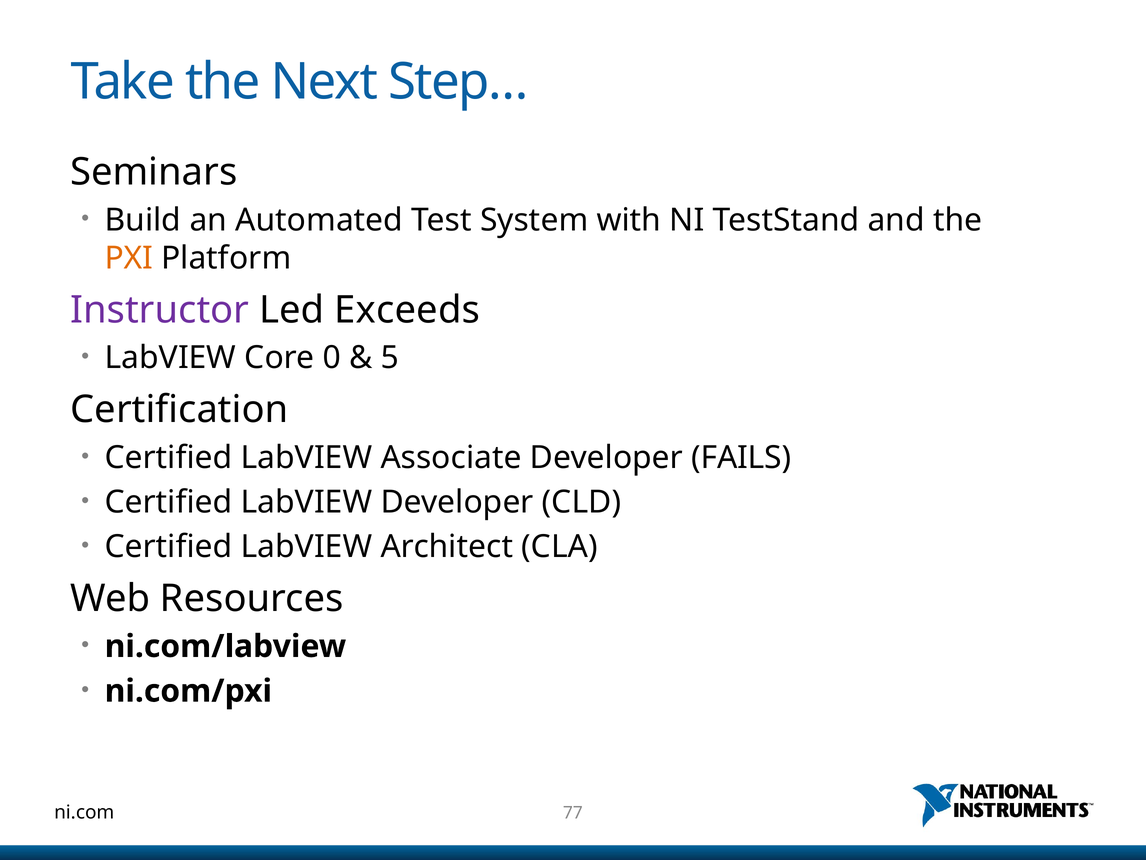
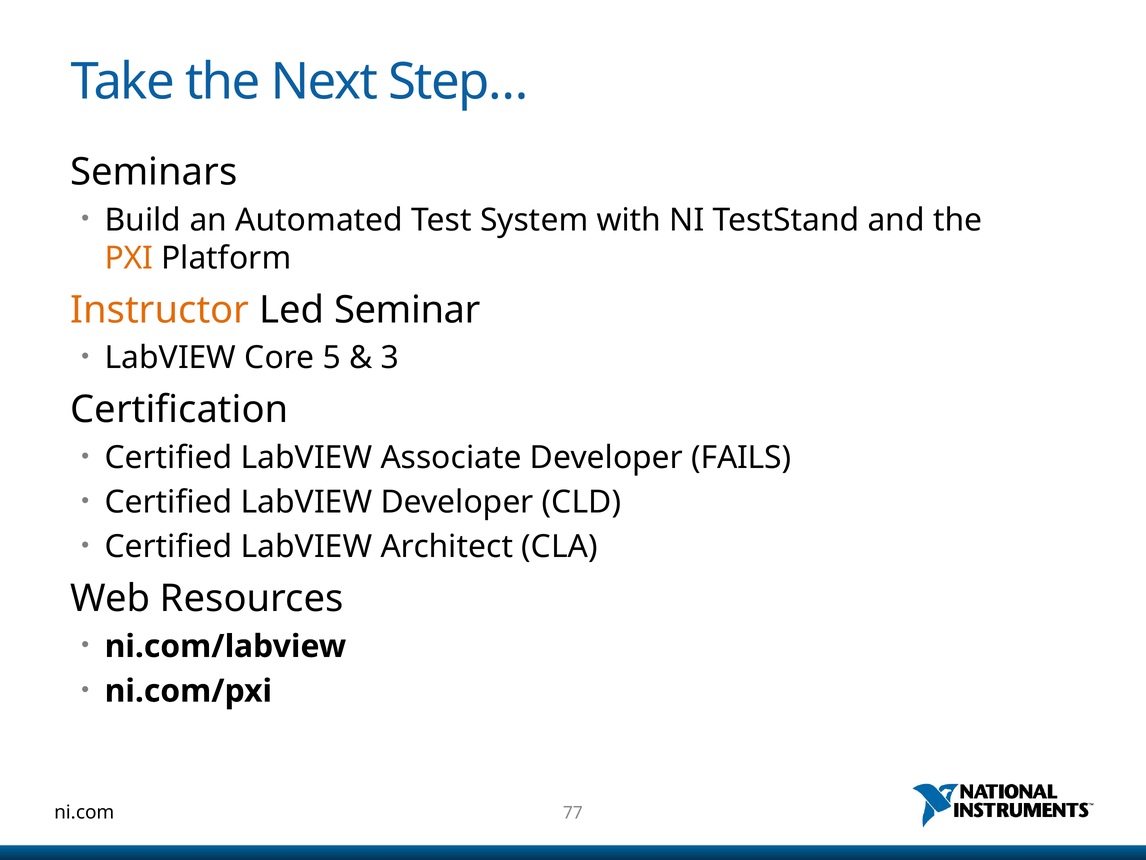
Instructor colour: purple -> orange (160, 310)
Exceeds: Exceeds -> Seminar (407, 310)
0: 0 -> 5 (332, 358)
5: 5 -> 3 (390, 358)
